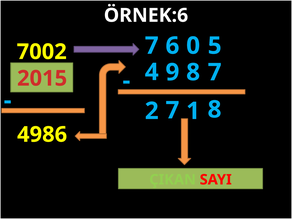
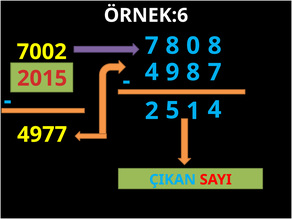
7 6: 6 -> 8 (172, 46)
0 5: 5 -> 8 (215, 46)
2 7: 7 -> 5 (172, 110)
8: 8 -> 4 (215, 110)
4986: 4986 -> 4977 (42, 135)
ÇIKAN colour: light green -> light blue (173, 180)
